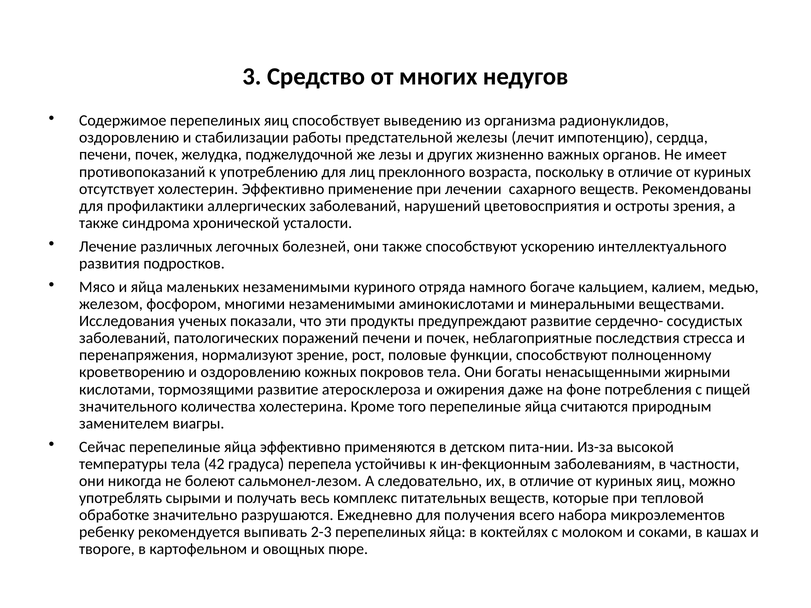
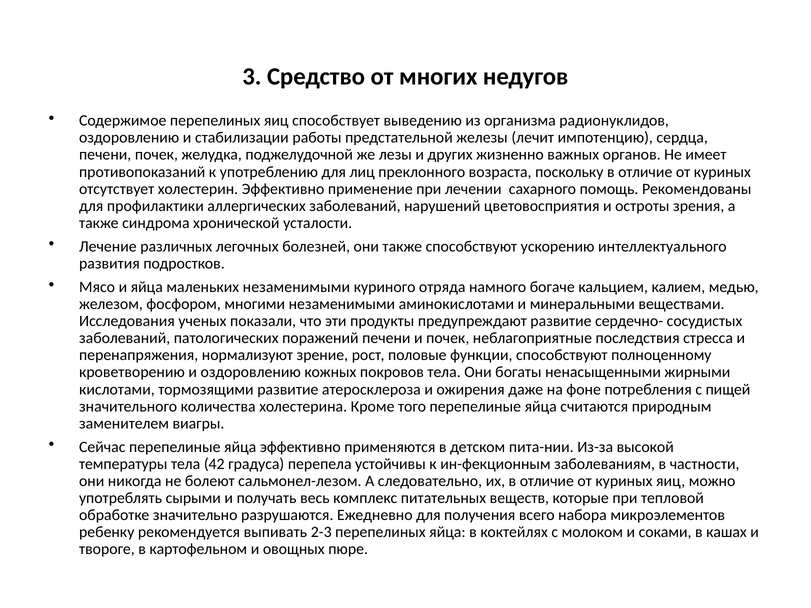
сахарного веществ: веществ -> помощь (609, 189)
